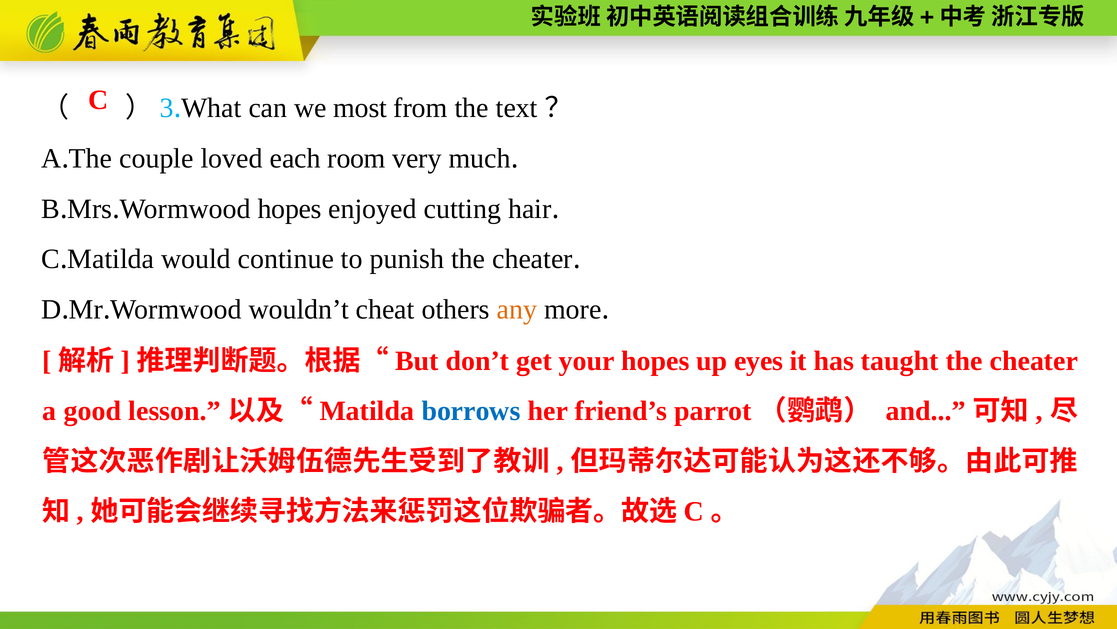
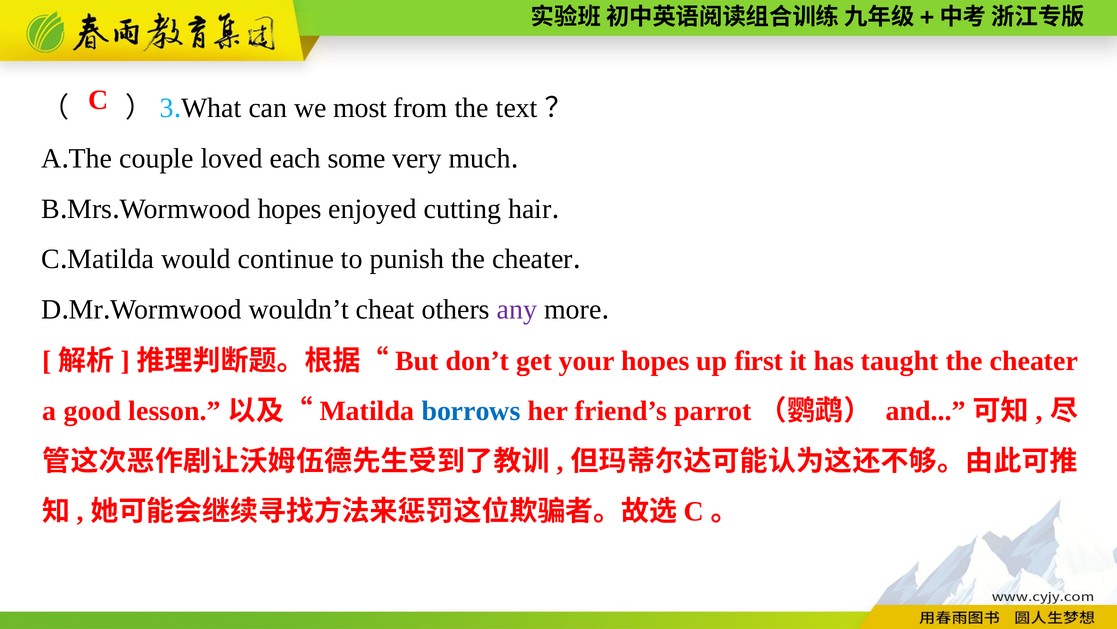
room: room -> some (357, 158)
any colour: orange -> purple (517, 309)
eyes: eyes -> first (759, 360)
